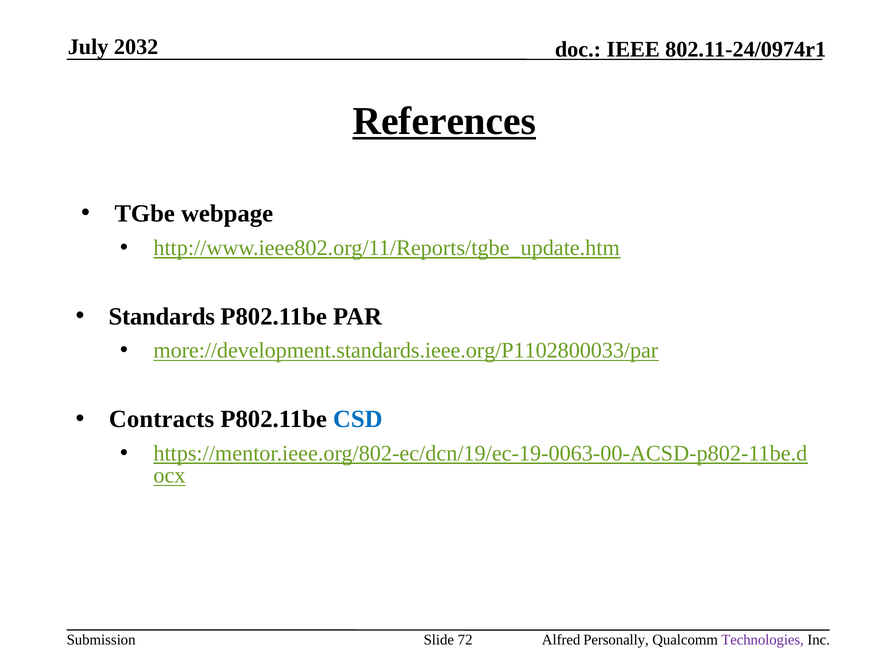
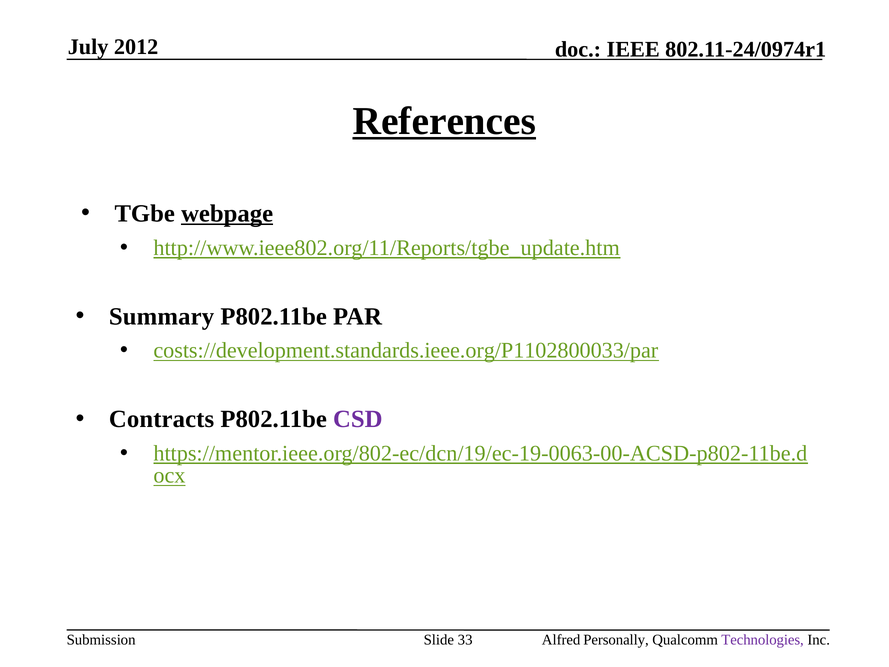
2032: 2032 -> 2012 (136, 47)
webpage underline: none -> present (227, 214)
Standards: Standards -> Summary (162, 316)
more://development.standards.ieee.org/P1102800033/par: more://development.standards.ieee.org/P1102800033/par -> costs://development.standards.ieee.org/P1102800033/par (406, 351)
CSD colour: blue -> purple (358, 419)
72: 72 -> 33 (465, 639)
